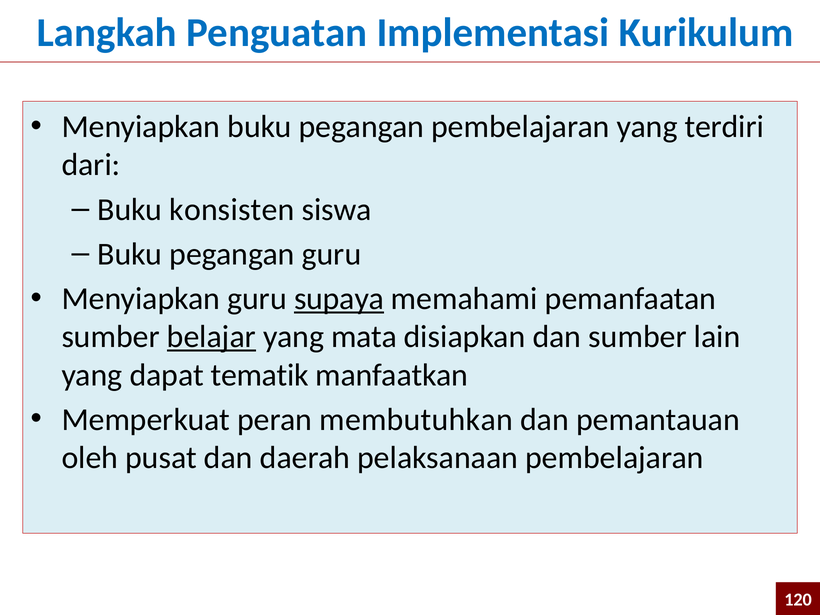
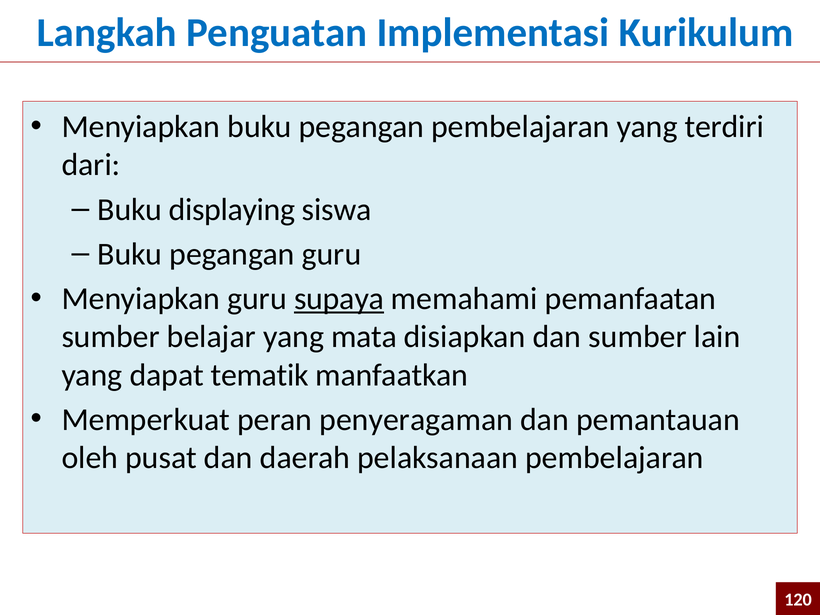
konsisten: konsisten -> displaying (232, 210)
belajar underline: present -> none (211, 337)
membutuhkan: membutuhkan -> penyeragaman (416, 420)
